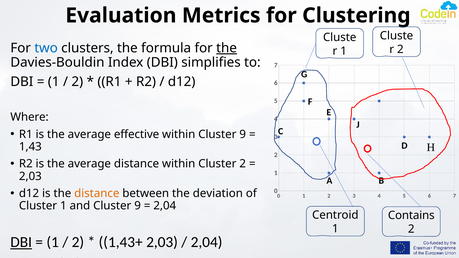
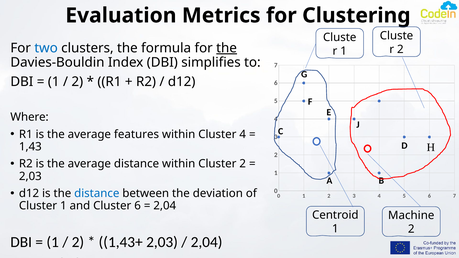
effective: effective -> features (137, 134)
within Cluster 9: 9 -> 4 (243, 134)
distance colour: orange -> blue (97, 194)
and Cluster 9: 9 -> 6 (138, 206)
Contains: Contains -> Machine (411, 216)
DBI underline: present -> none (21, 242)
